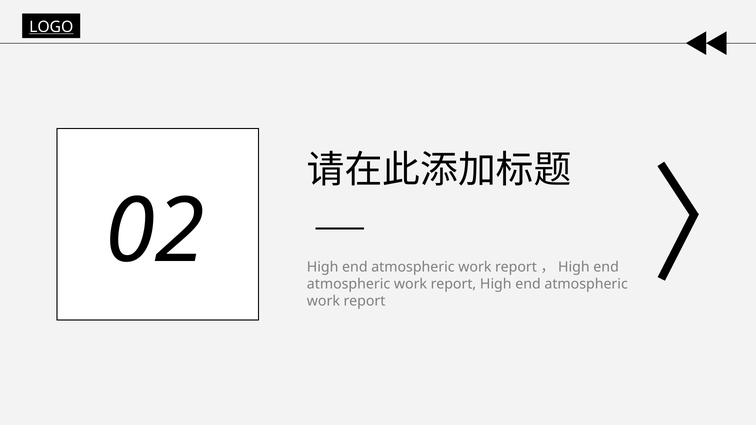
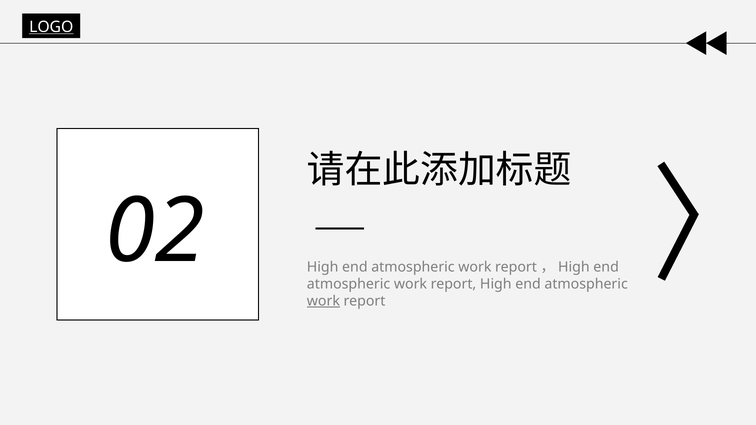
work underline: none -> present (323, 301)
